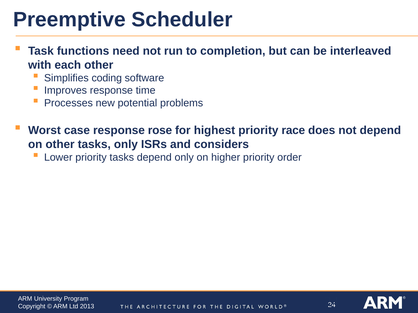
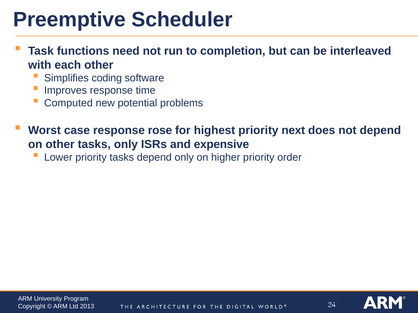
Processes: Processes -> Computed (68, 103)
race: race -> next (293, 130)
considers: considers -> expensive (222, 144)
